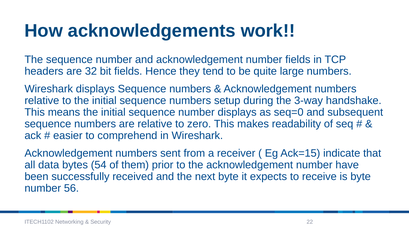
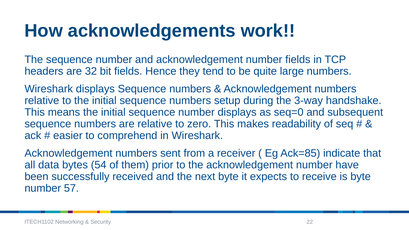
Ack=15: Ack=15 -> Ack=85 (300, 153)
56: 56 -> 57 (71, 188)
